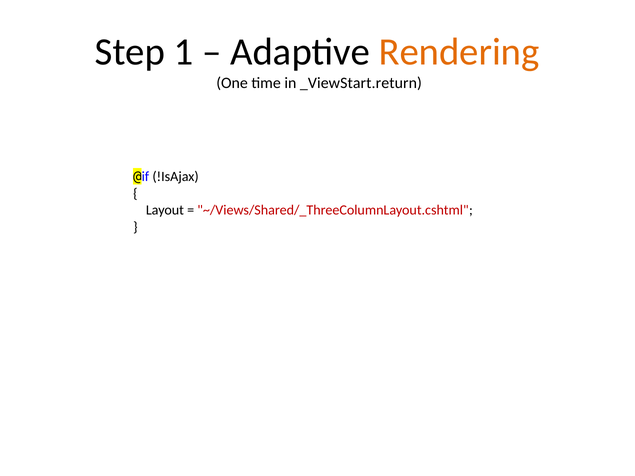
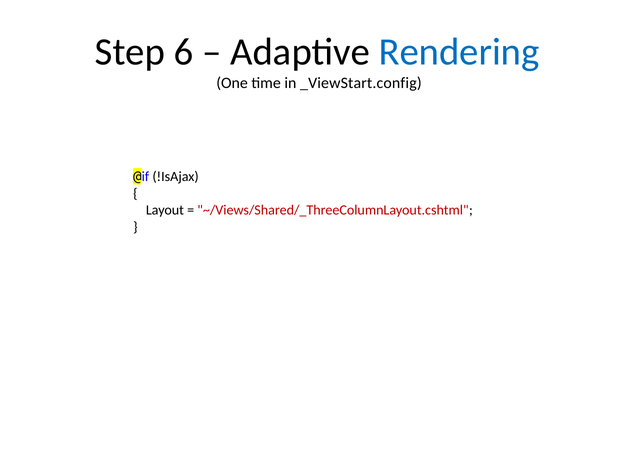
1: 1 -> 6 (184, 52)
Rendering colour: orange -> blue (459, 52)
_ViewStart.return: _ViewStart.return -> _ViewStart.config (361, 83)
